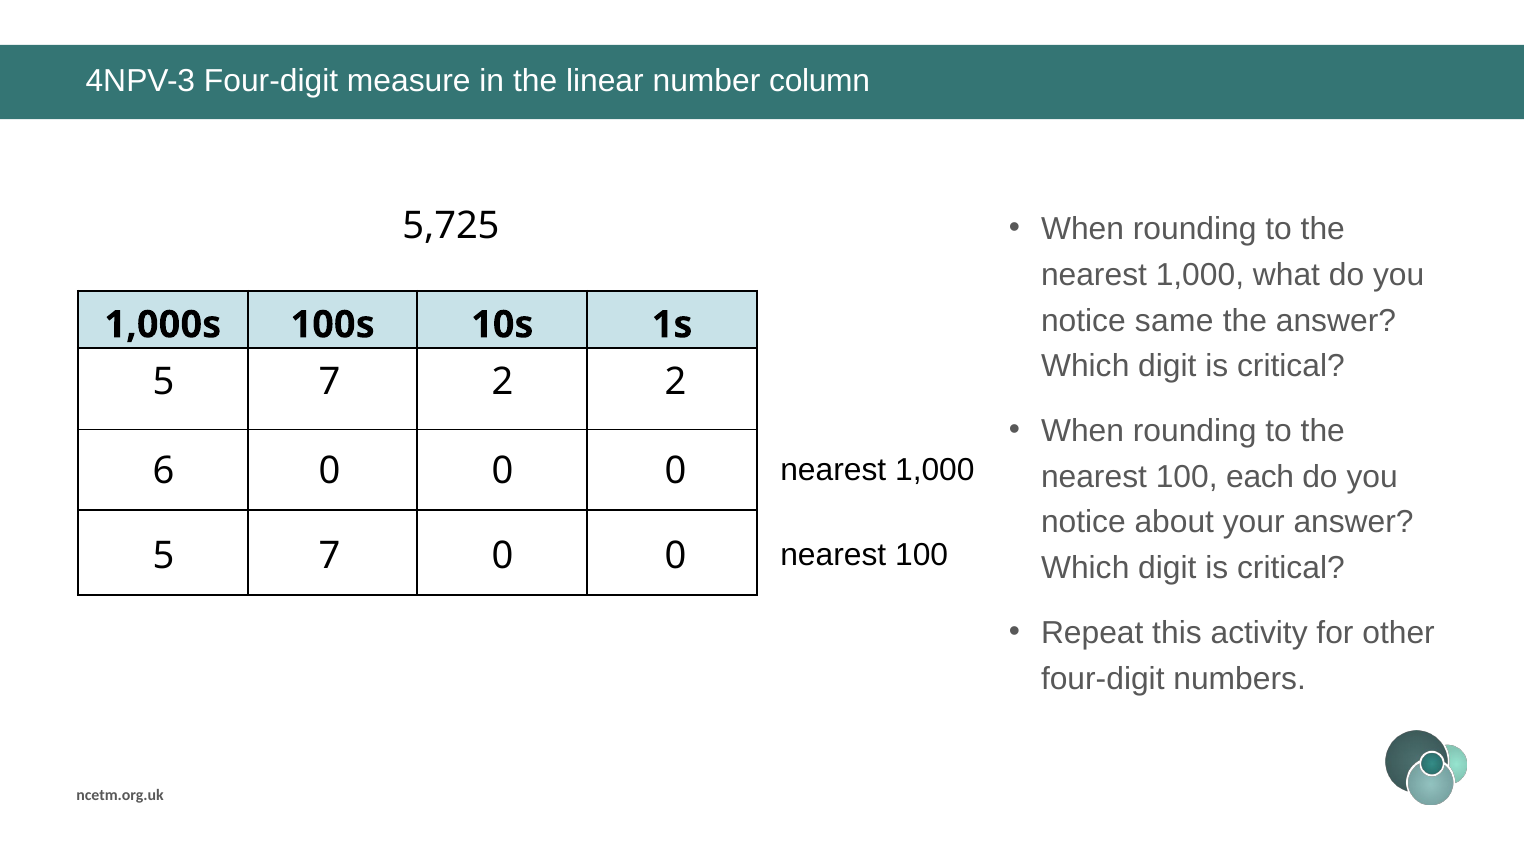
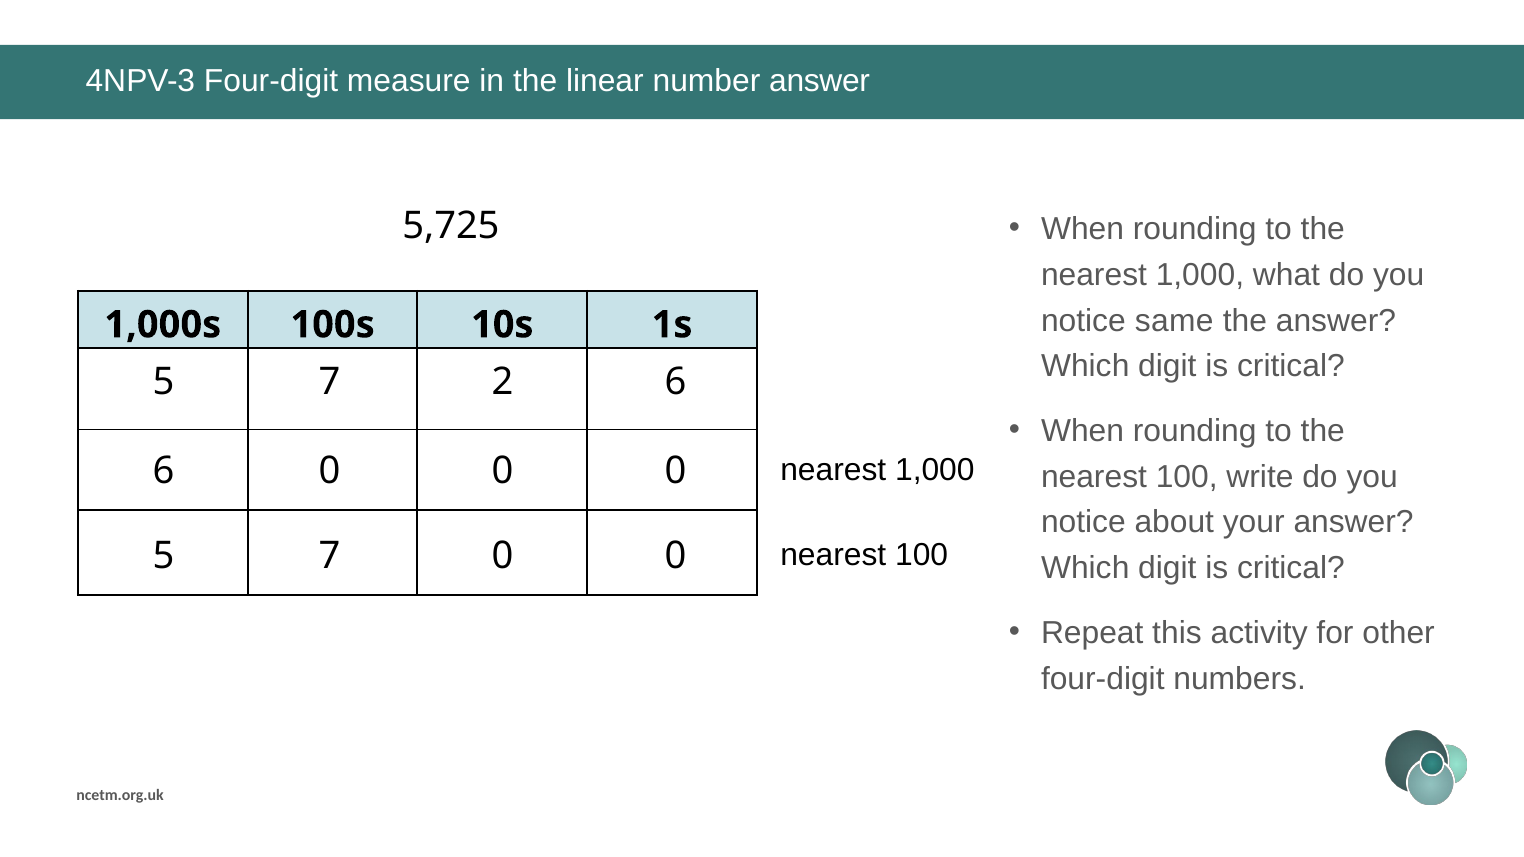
number column: column -> answer (820, 81)
2 2: 2 -> 6 (675, 382)
each: each -> write (1260, 477)
